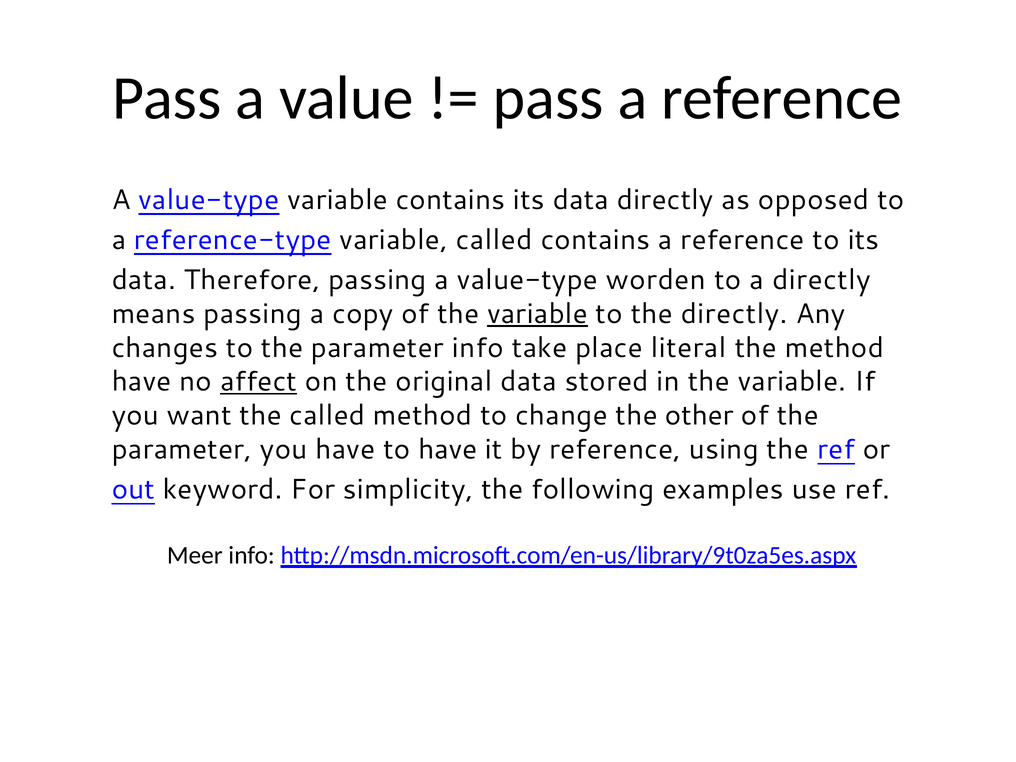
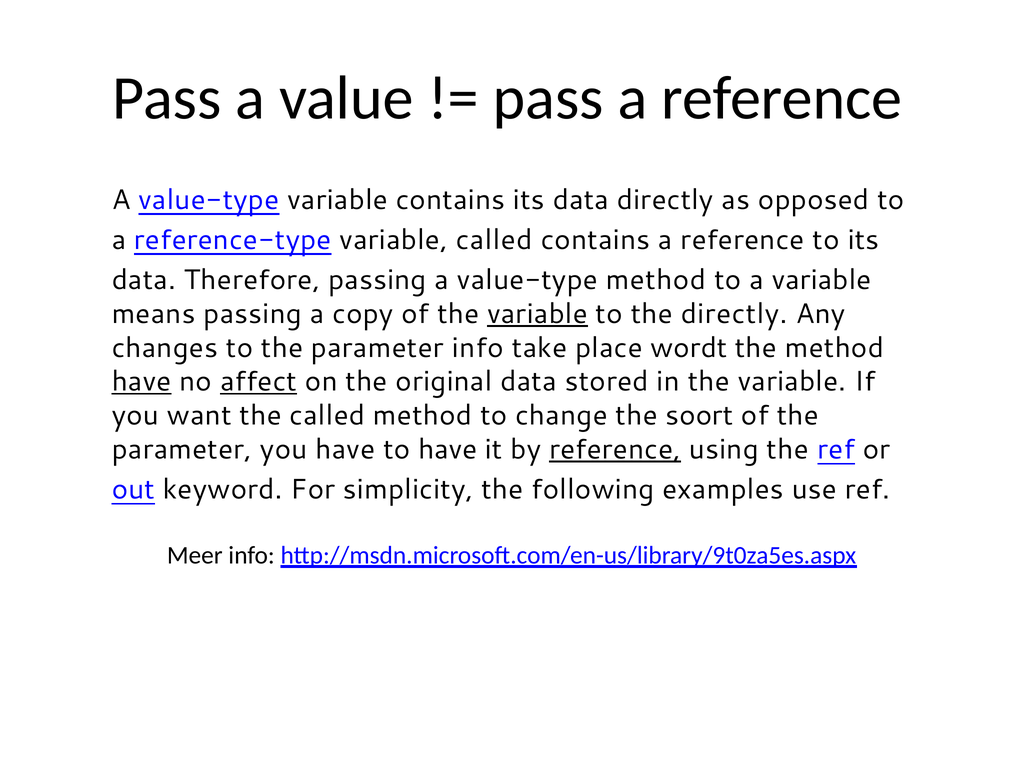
value-type worden: worden -> method (656, 280)
a directly: directly -> variable (822, 280)
literal: literal -> wordt (689, 348)
have underline: none -> present (142, 382)
other: other -> soort (699, 415)
reference underline: none -> present (615, 449)
